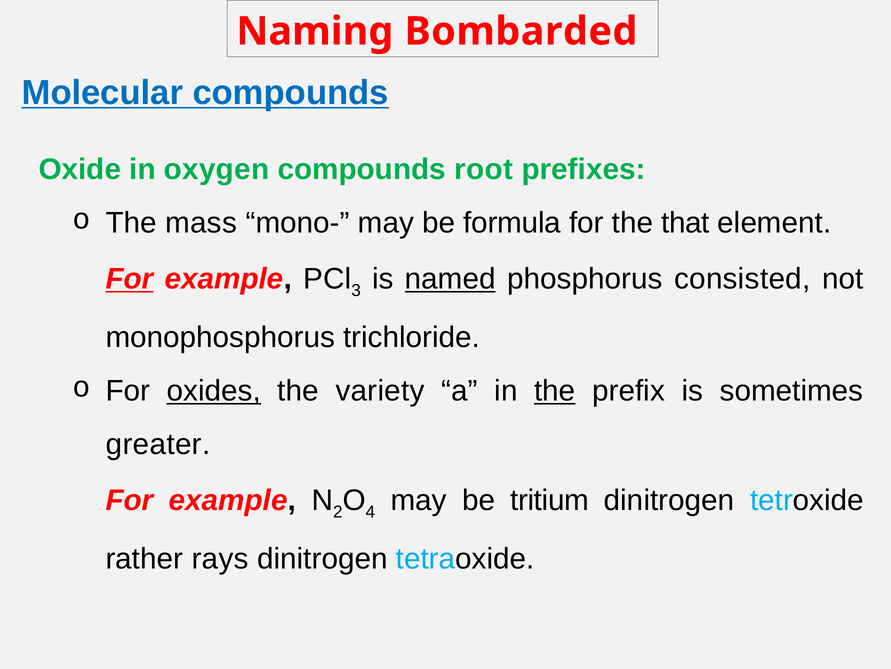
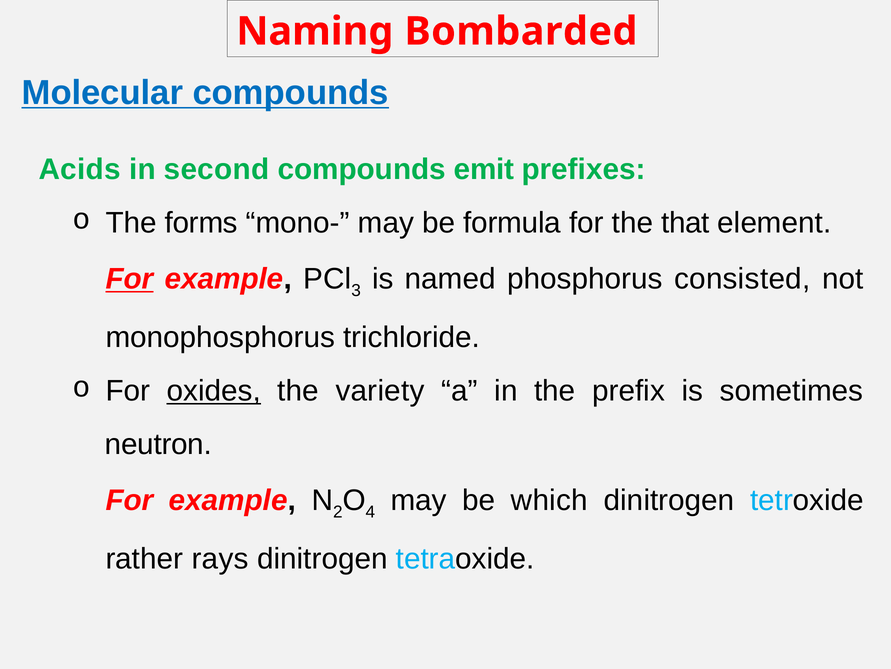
Oxide: Oxide -> Acids (80, 169)
oxygen: oxygen -> second (217, 169)
root: root -> emit (484, 169)
mass: mass -> forms (201, 223)
named underline: present -> none (450, 279)
the underline: present -> none (555, 390)
greater: greater -> neutron (158, 444)
tritium: tritium -> which (549, 500)
